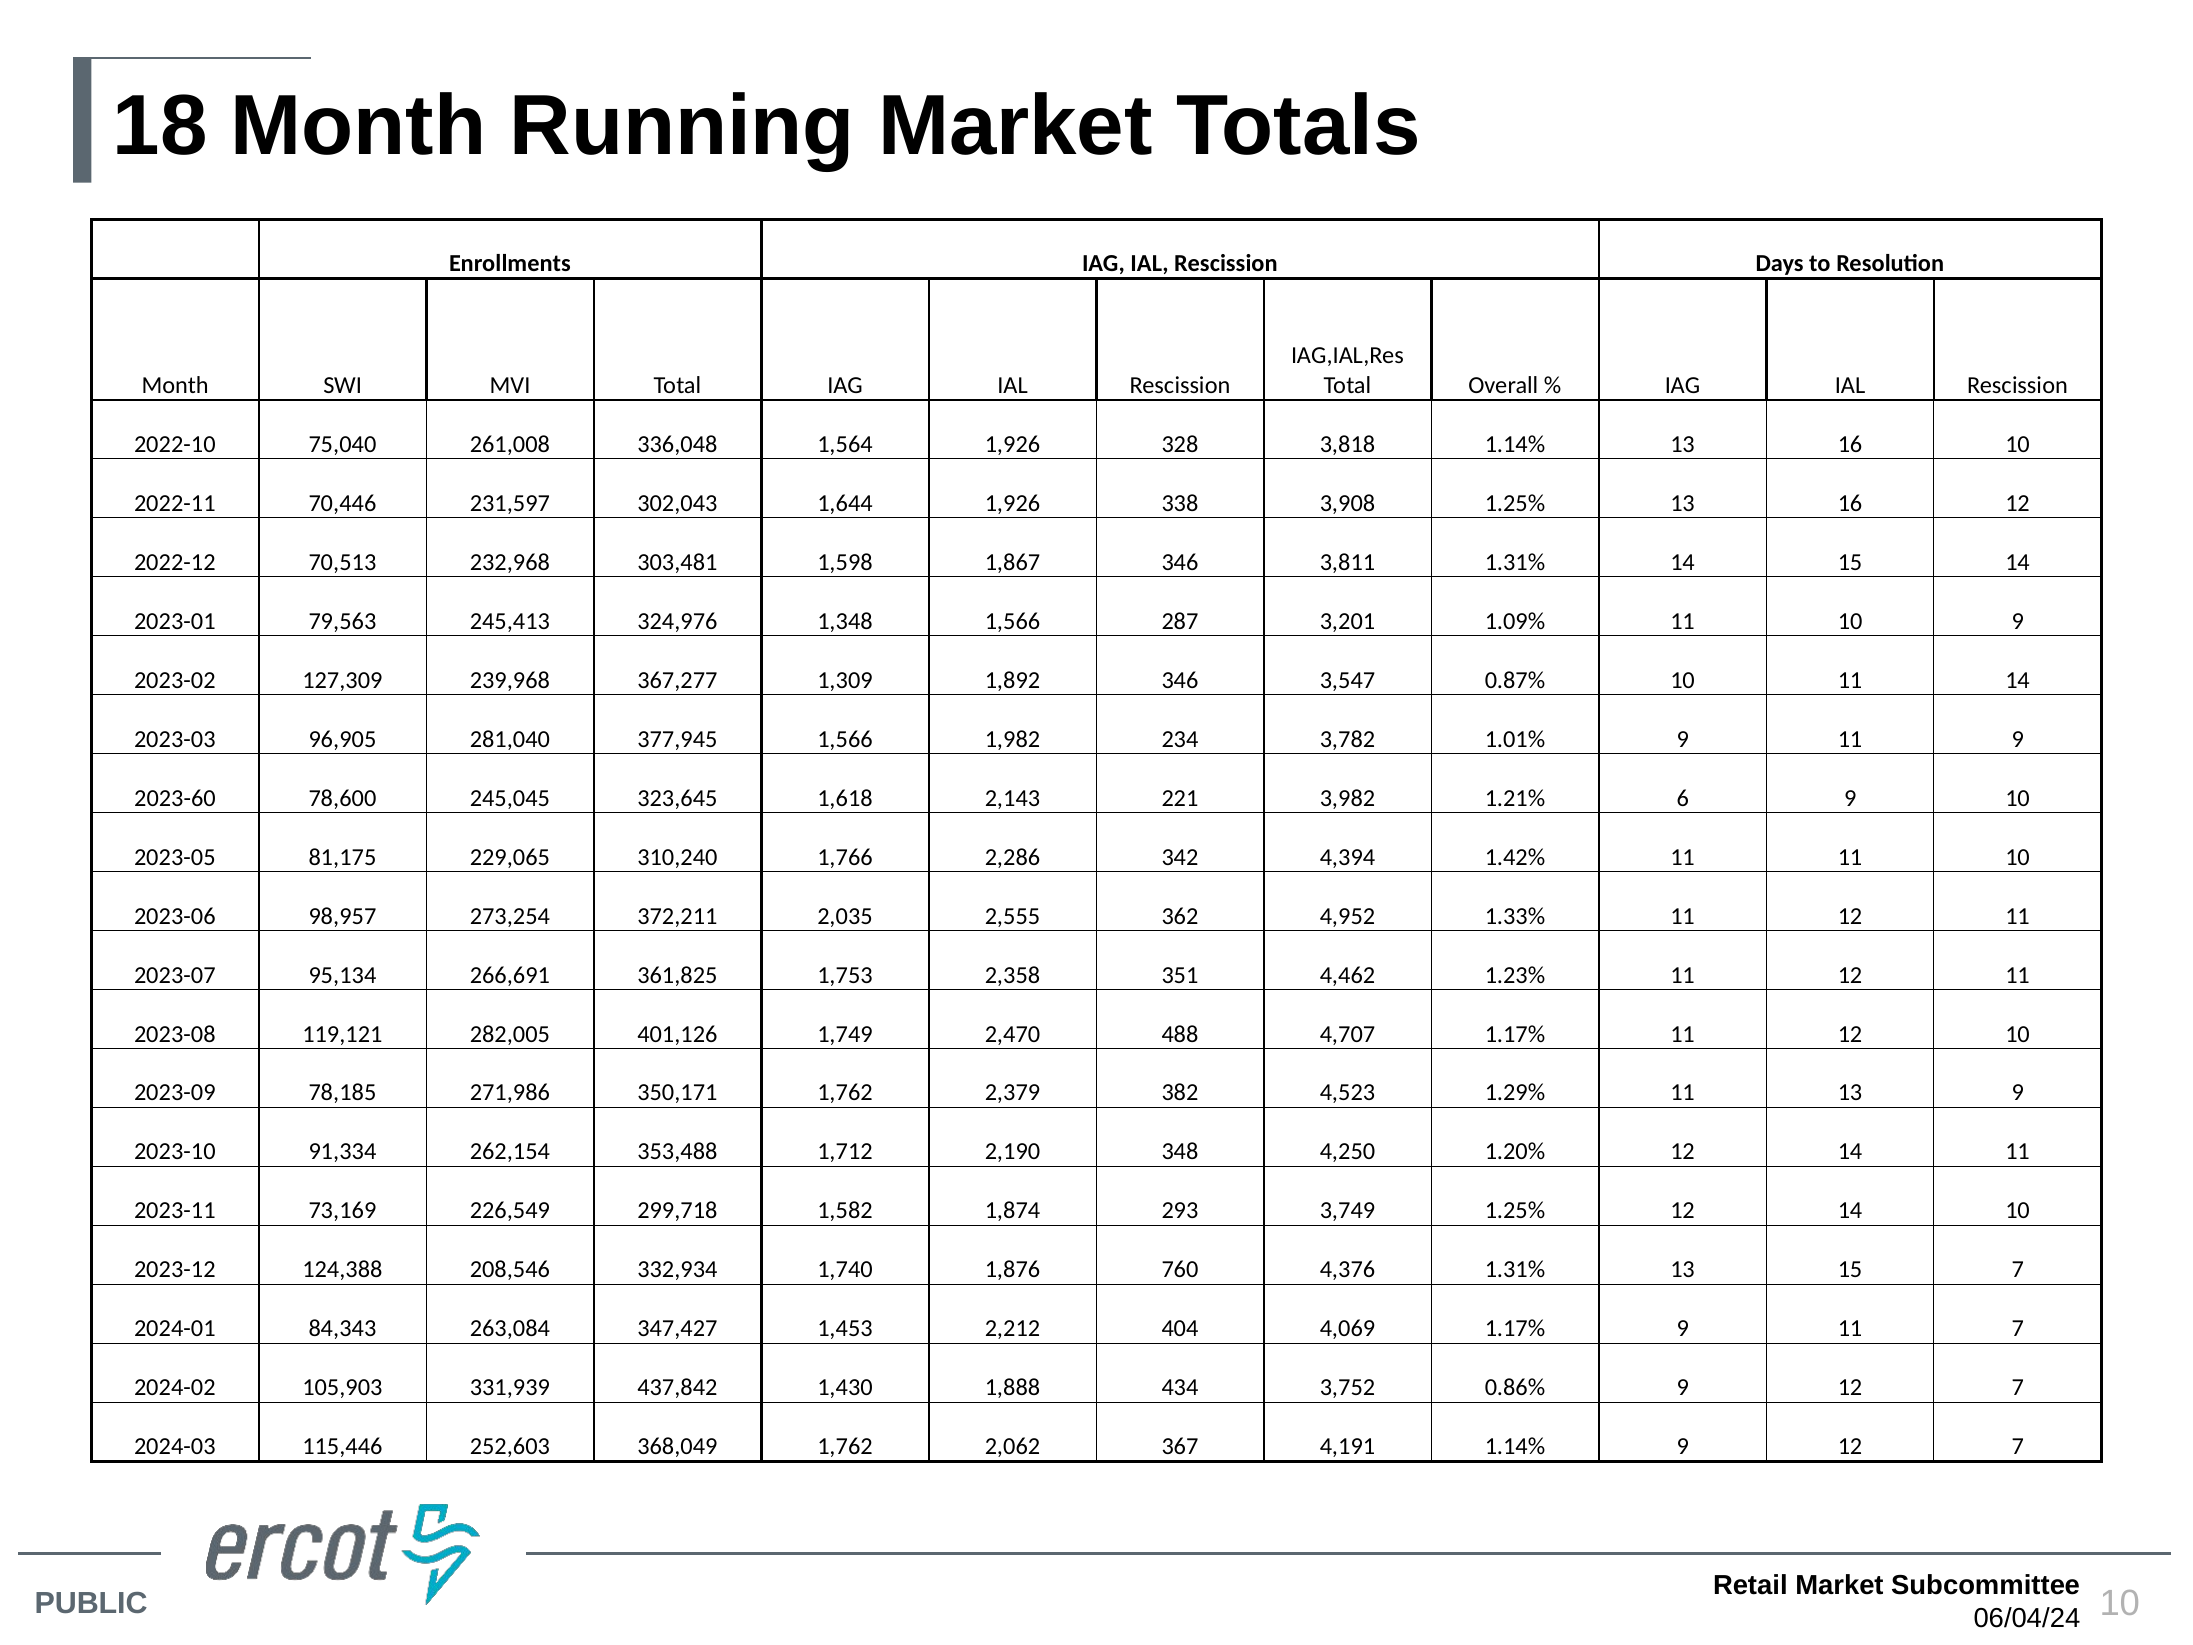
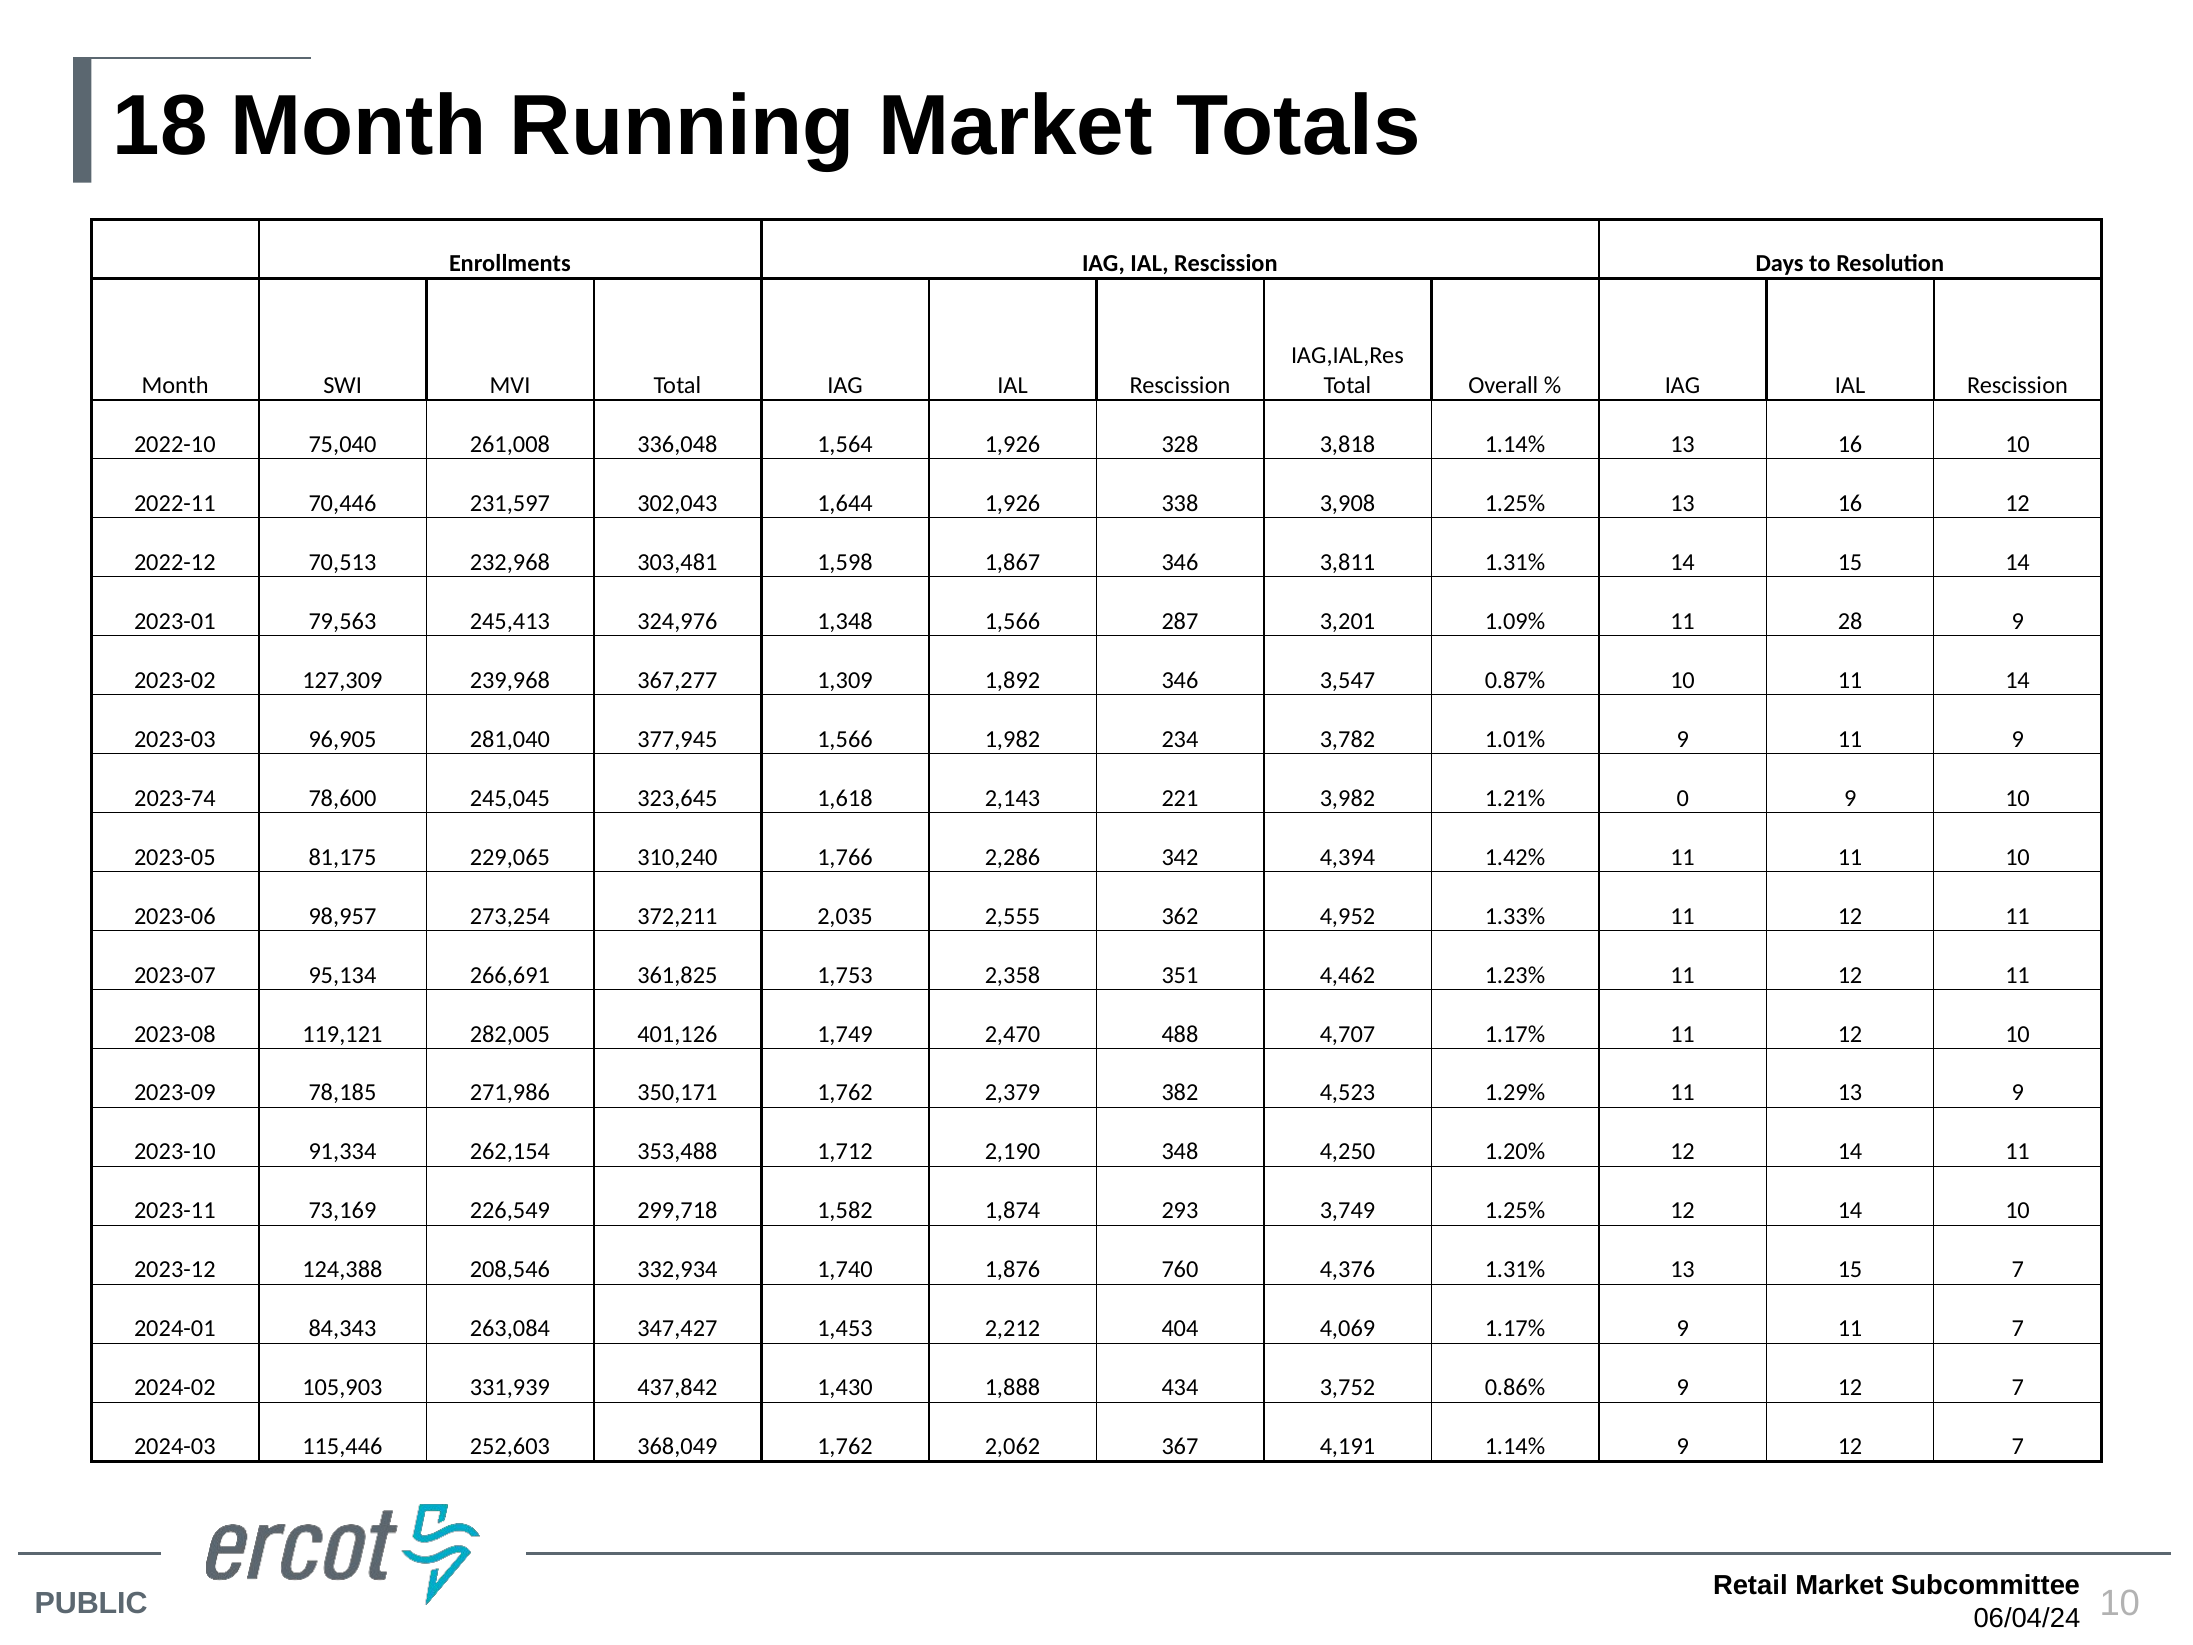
1.09% 11 10: 10 -> 28 (1850, 621)
2023-60: 2023-60 -> 2023-74 (175, 798)
6: 6 -> 0 (1683, 798)
